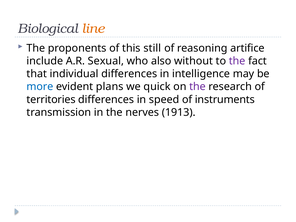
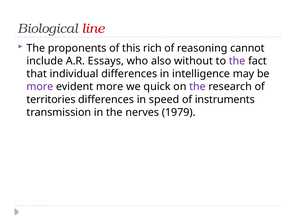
line colour: orange -> red (93, 29)
still: still -> rich (152, 48)
artifice: artifice -> cannot (247, 48)
Sexual: Sexual -> Essays (106, 61)
more colour: blue -> purple (40, 87)
evident plans: plans -> more (110, 87)
1913: 1913 -> 1979 (179, 112)
